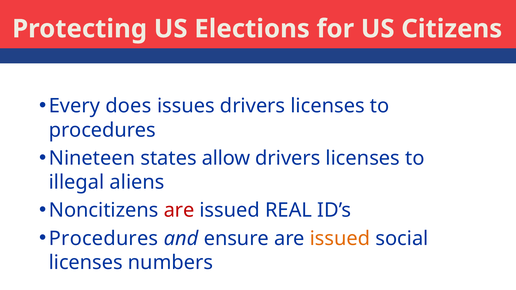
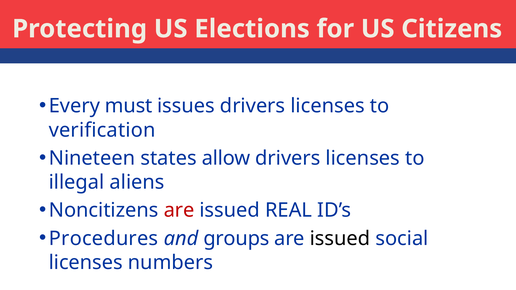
does: does -> must (129, 106)
procedures: procedures -> verification (102, 130)
ensure: ensure -> groups (236, 239)
issued colour: orange -> black (340, 239)
